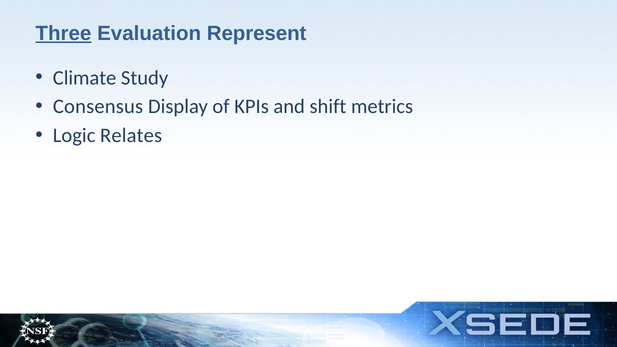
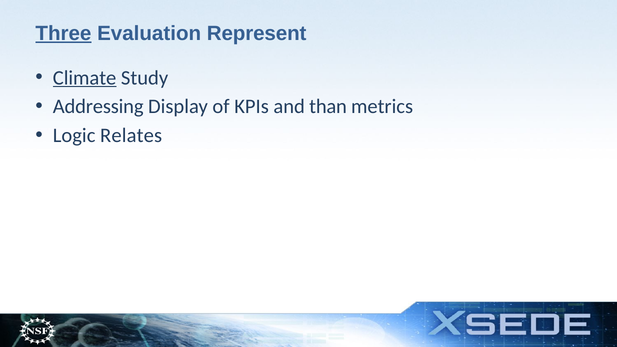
Climate underline: none -> present (85, 78)
Consensus: Consensus -> Addressing (98, 107)
shift: shift -> than (328, 107)
